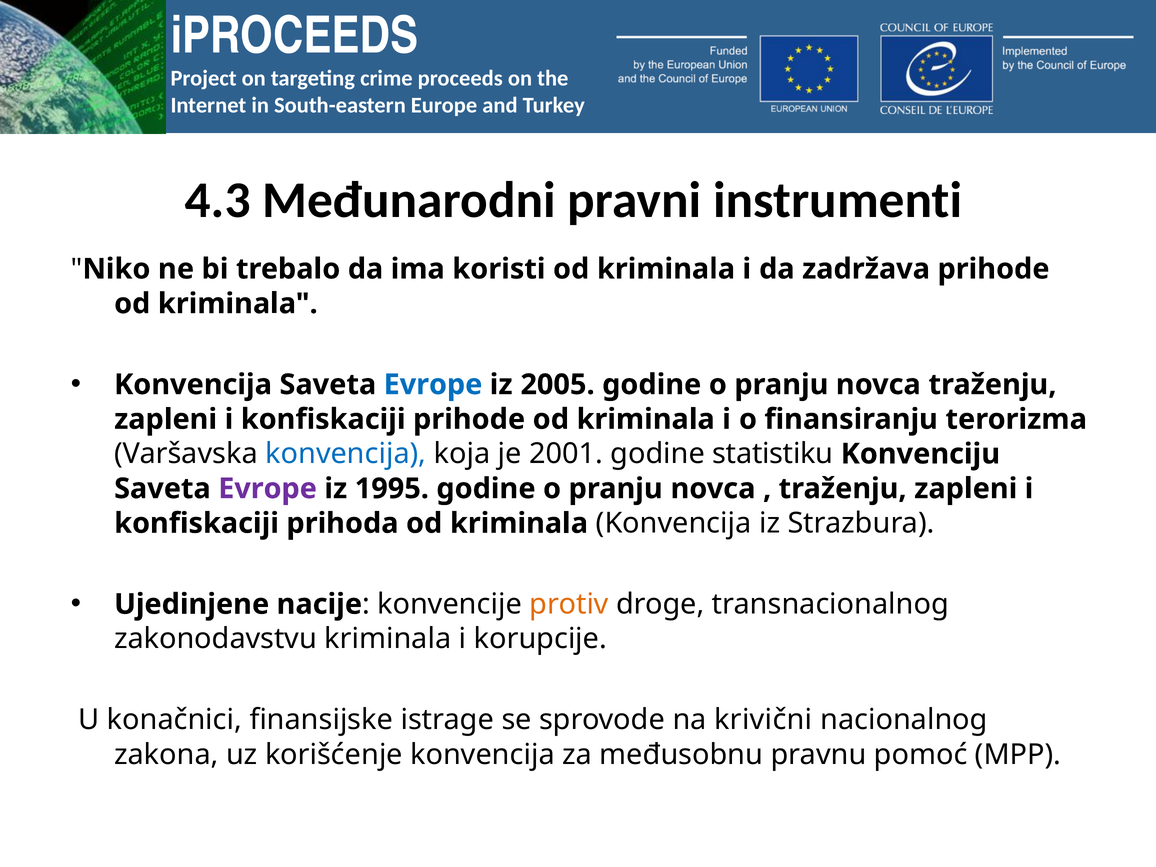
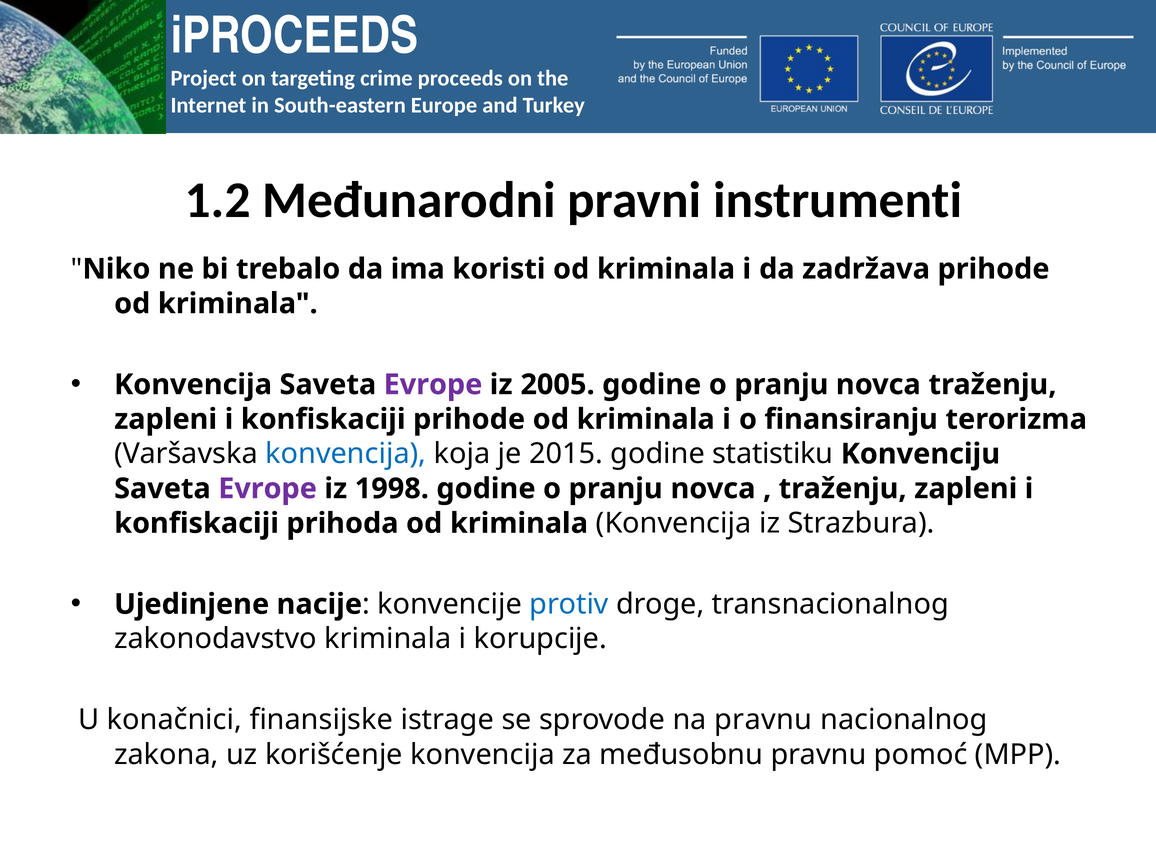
4.3: 4.3 -> 1.2 (218, 200)
Evrope colour: blue -> purple (433, 385)
2001: 2001 -> 2015 (566, 454)
1995: 1995 -> 1998 (392, 489)
protiv colour: orange -> blue (569, 604)
zakonodavstvu: zakonodavstvu -> zakonodavstvo (216, 639)
na krivični: krivični -> pravnu (763, 720)
